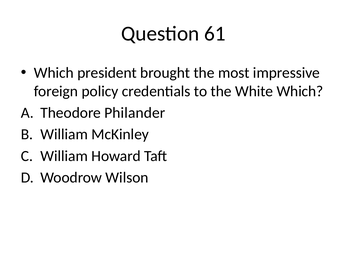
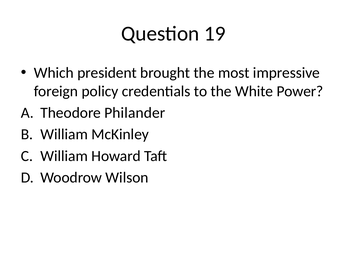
61: 61 -> 19 (215, 34)
White Which: Which -> Power (300, 91)
